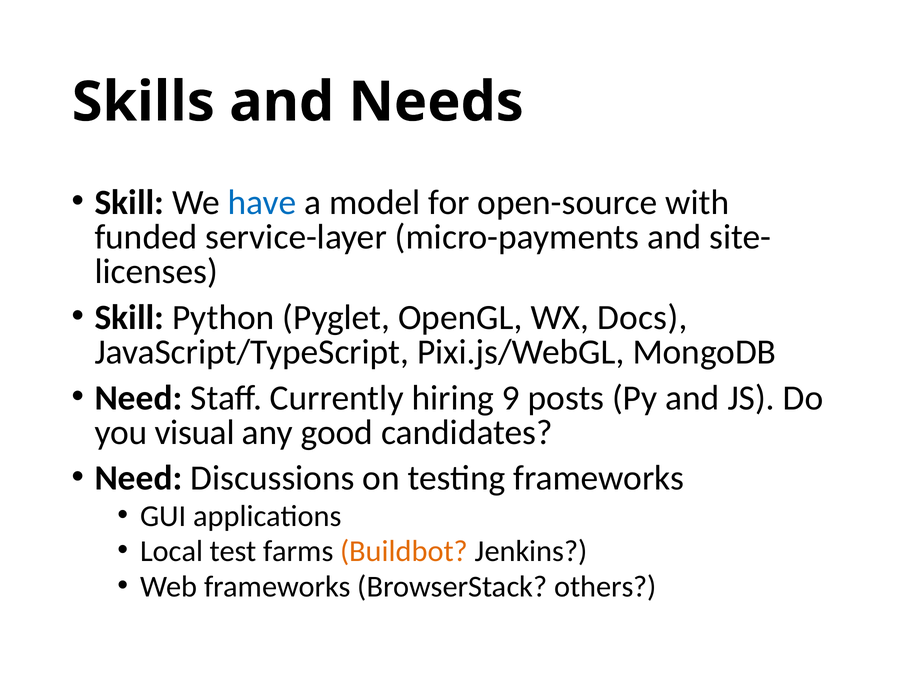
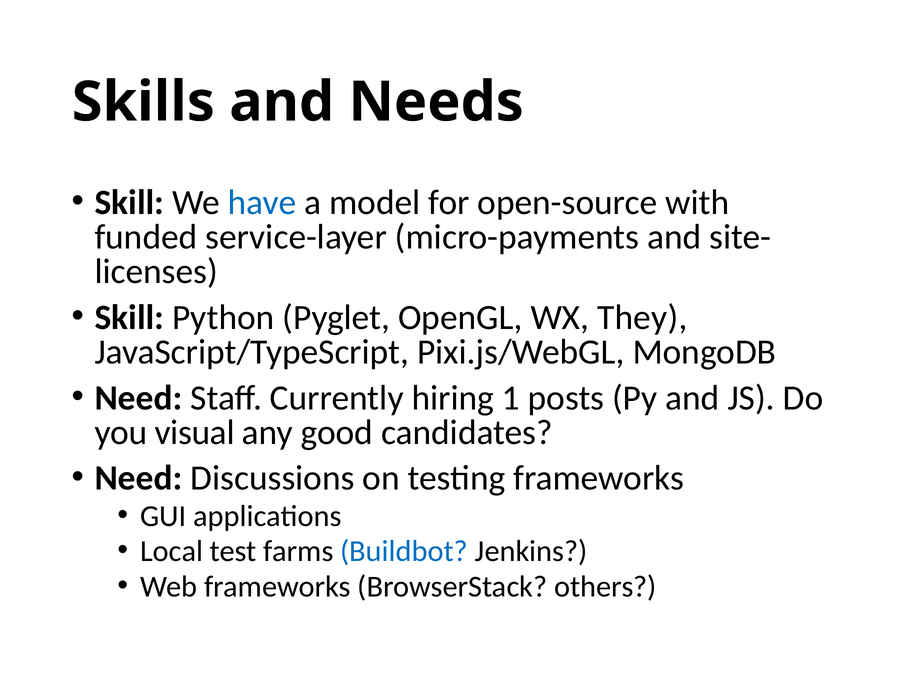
Docs: Docs -> They (642, 317)
9: 9 -> 1 (511, 398)
Buildbot colour: orange -> blue (404, 551)
